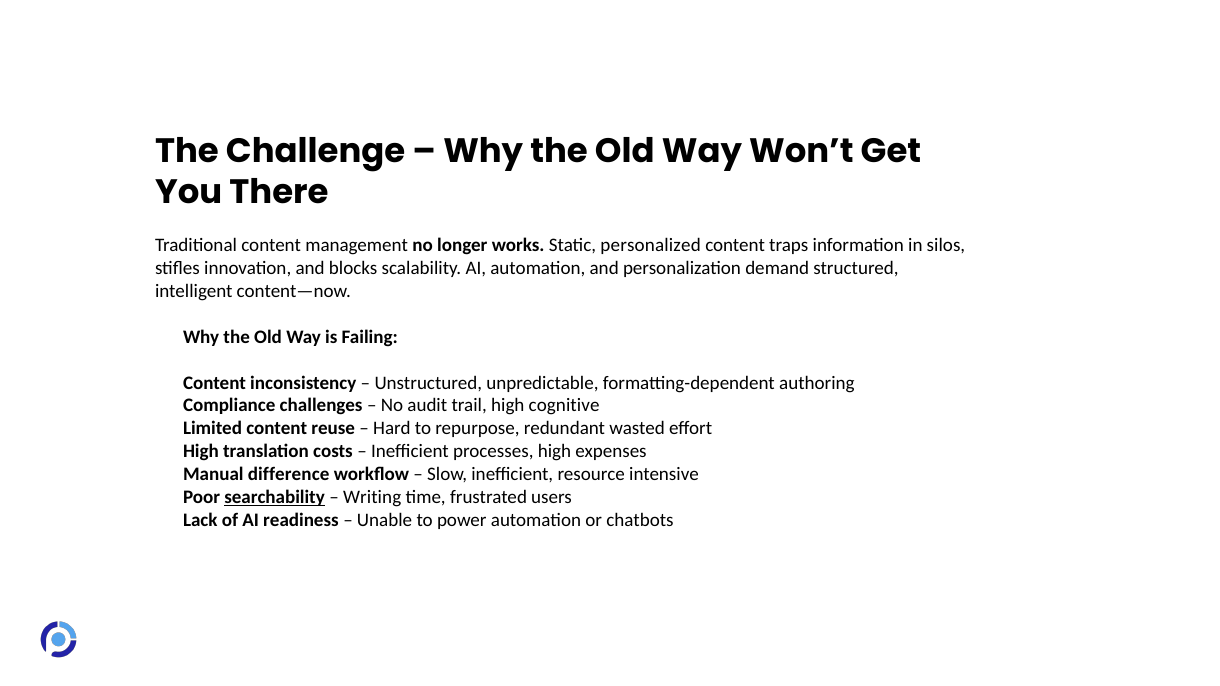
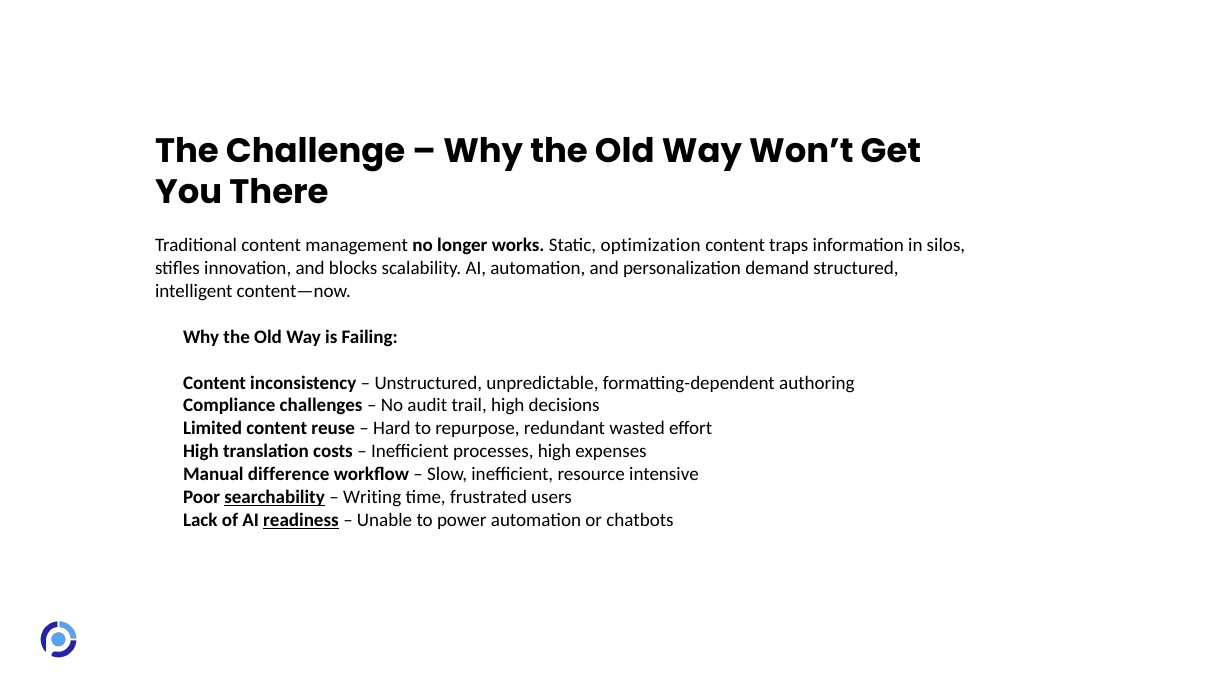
personalized: personalized -> optimization (651, 246)
cognitive: cognitive -> decisions (564, 406)
readiness underline: none -> present (301, 520)
